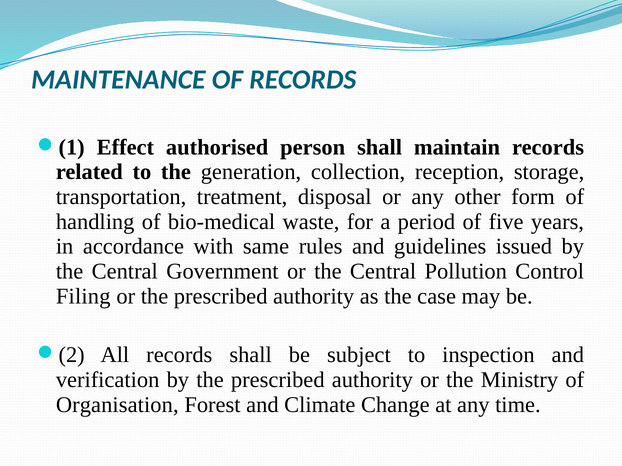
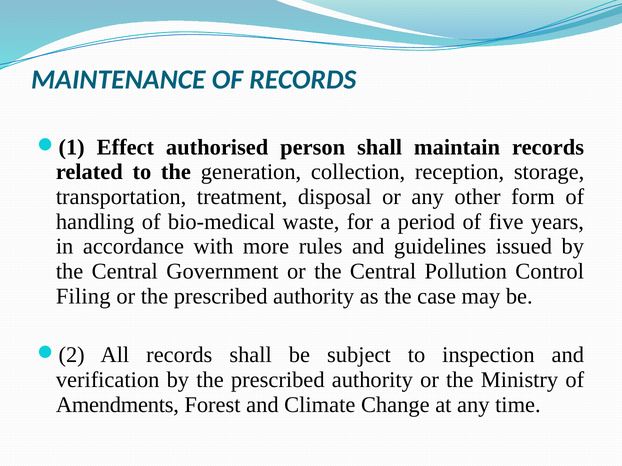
same: same -> more (266, 247)
Organisation: Organisation -> Amendments (117, 405)
